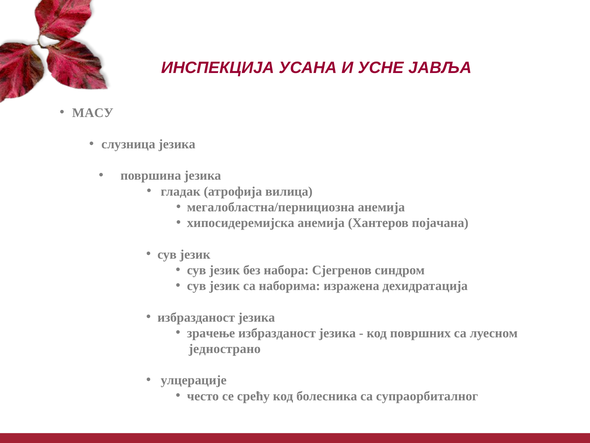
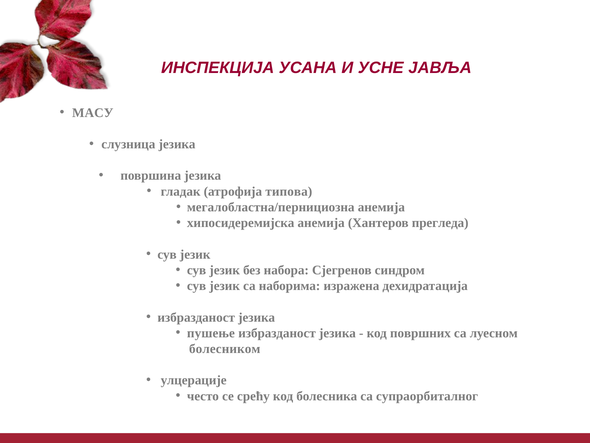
вилица: вилица -> типова (289, 191)
појачана: појачана -> прегледа (440, 223)
зрачење: зрачење -> пушење (211, 333)
једнострано: једнострано -> болесником (225, 348)
